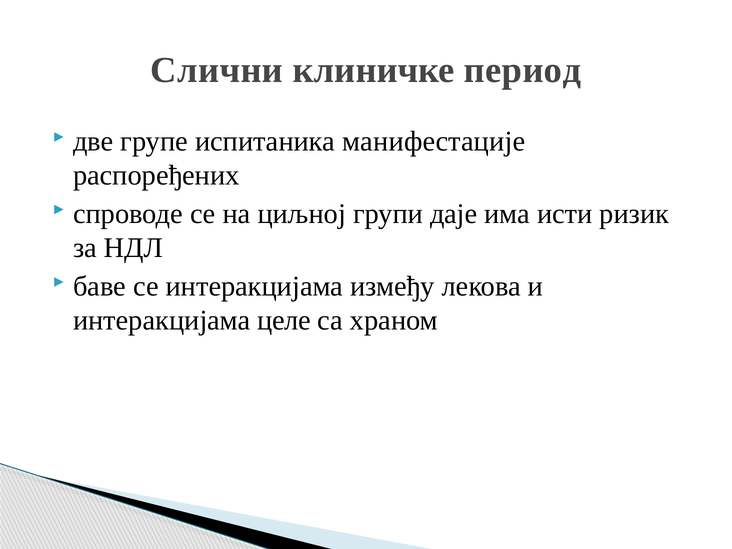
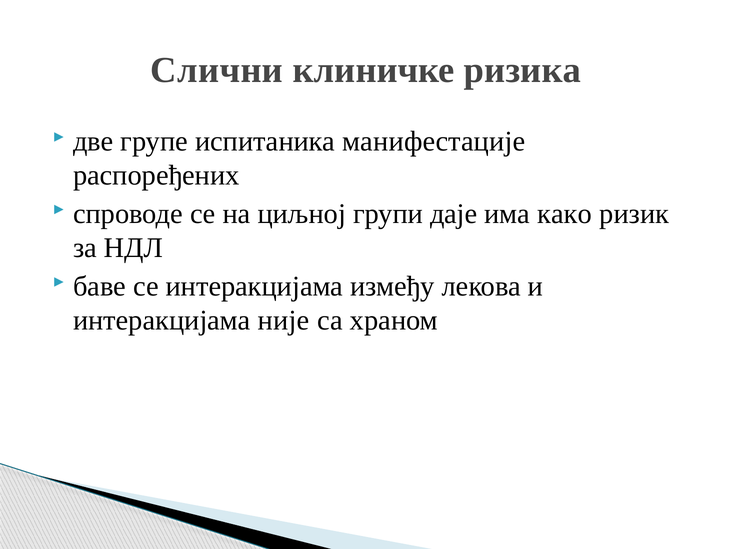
период: период -> ризика (523, 70)
исти: исти -> како (565, 214)
целе: целе -> није (284, 320)
